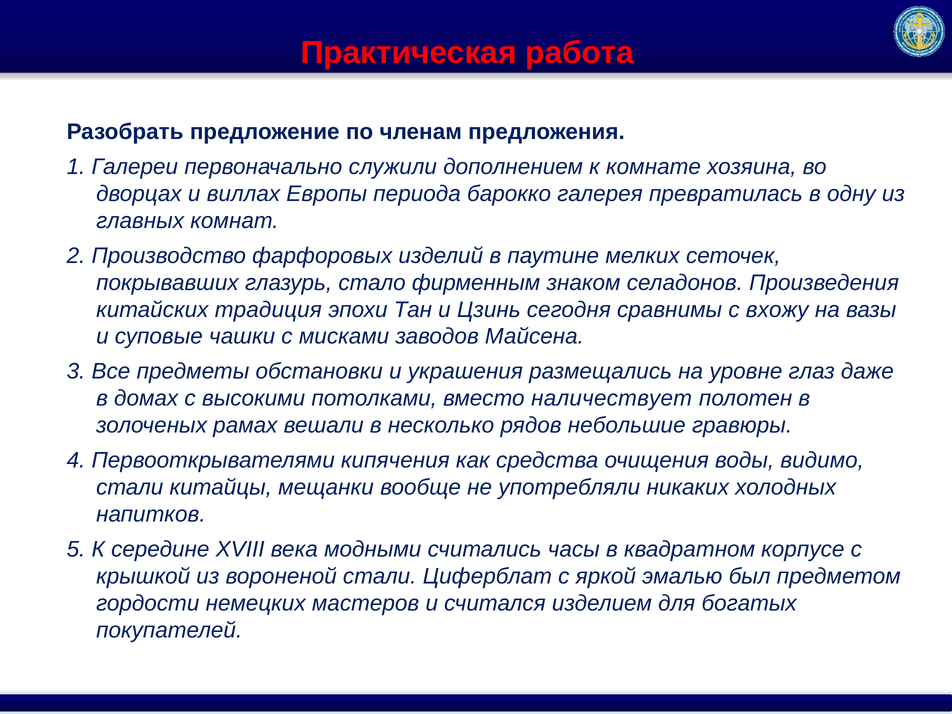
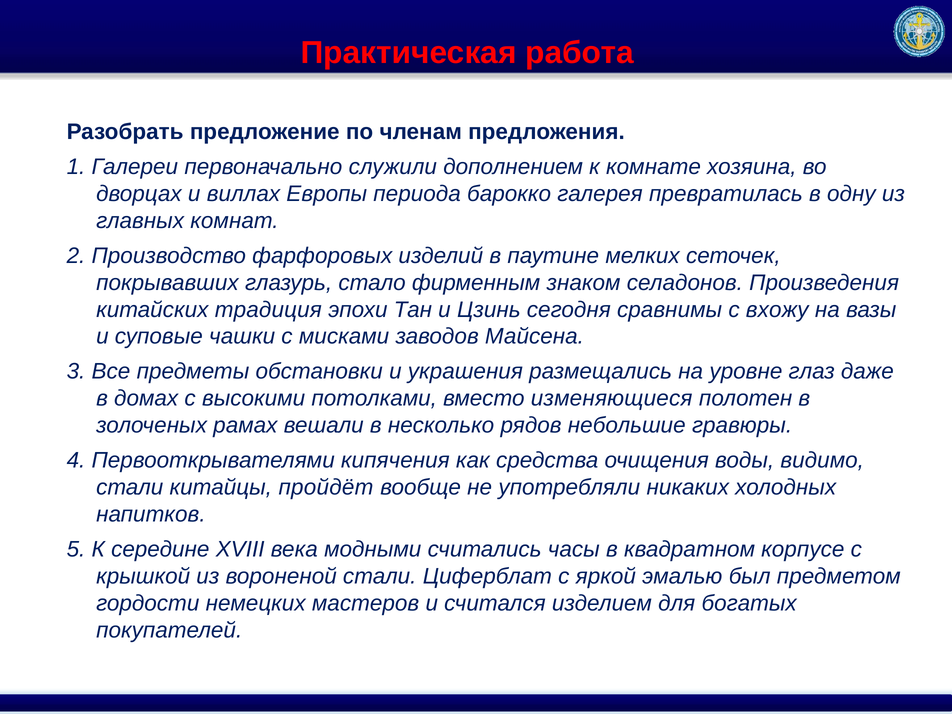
наличествует: наличествует -> изменяющиеся (612, 398)
мещанки: мещанки -> пройдёт (326, 487)
